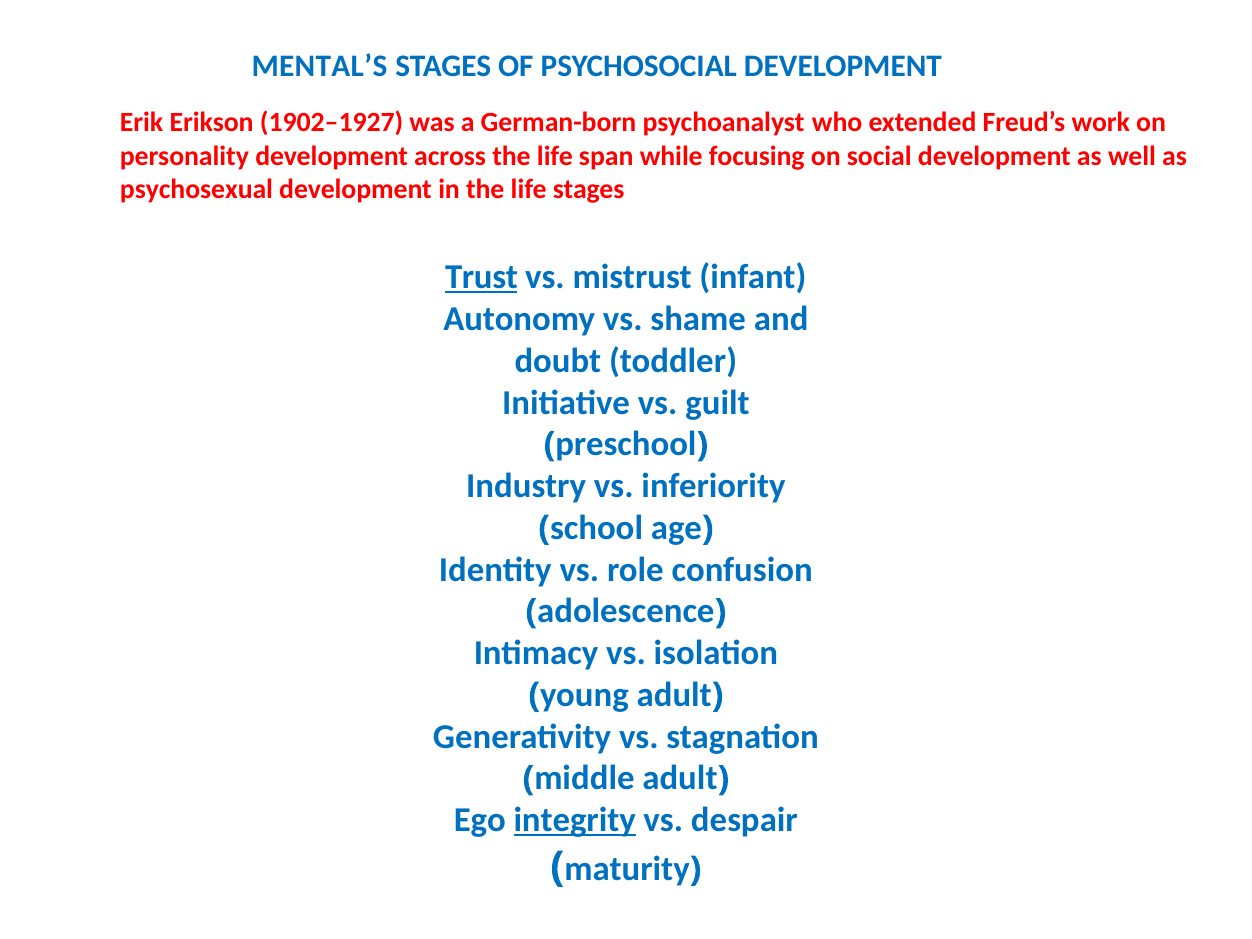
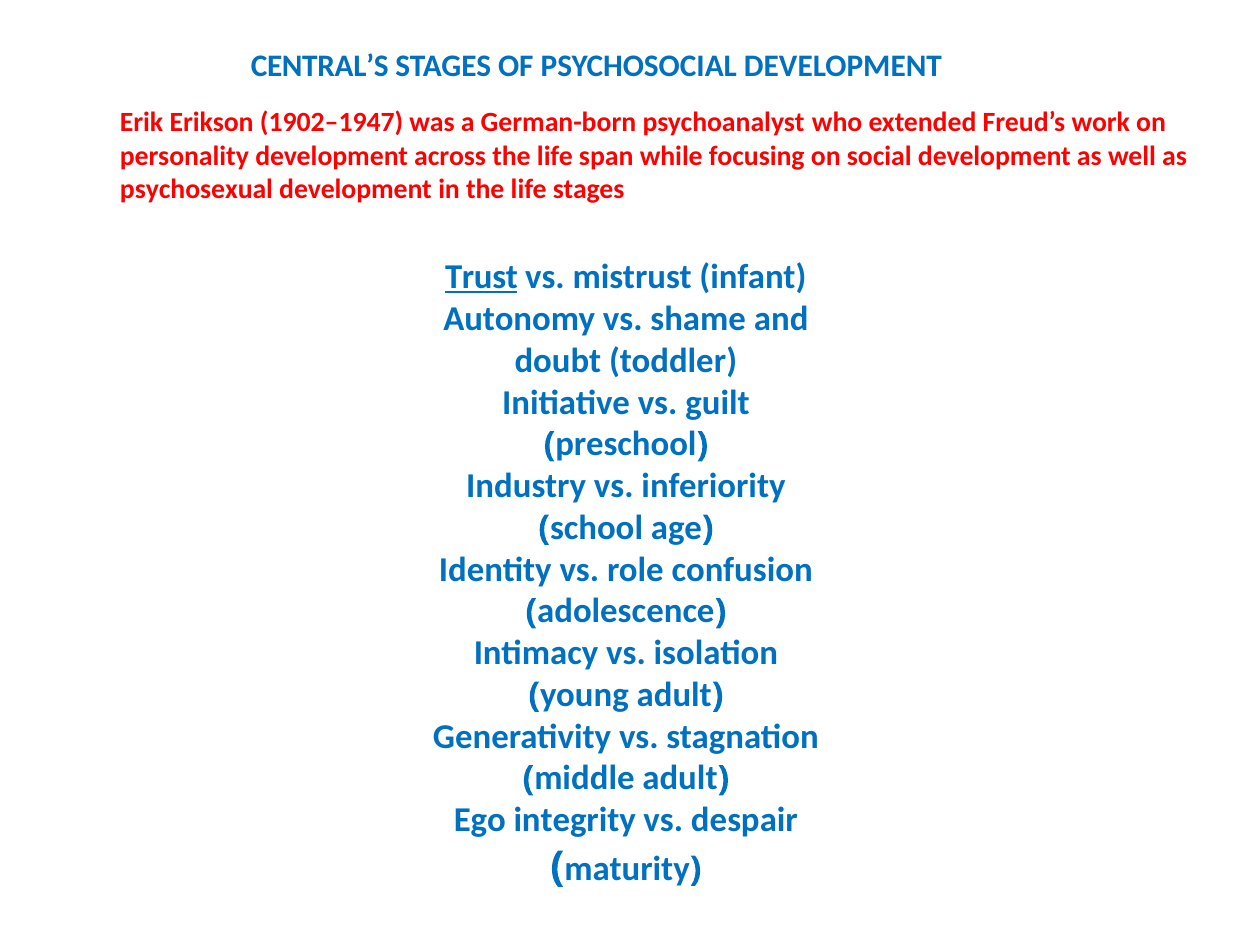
MENTAL’S: MENTAL’S -> CENTRAL’S (320, 66)
1902–1927: 1902–1927 -> 1902–1947 (332, 123)
integrity underline: present -> none (575, 820)
